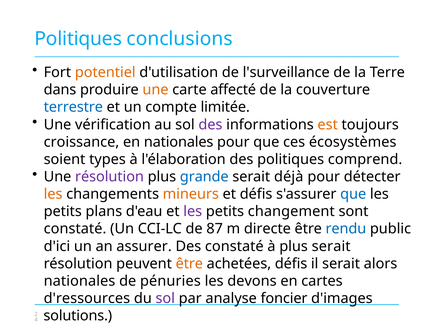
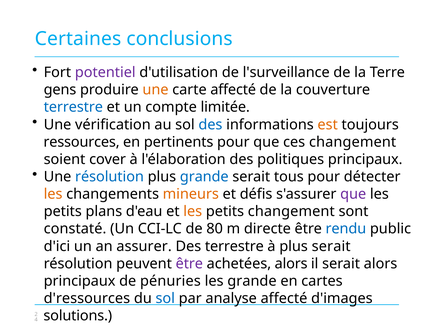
Politiques: Politiques -> Certaines (78, 39)
potentiel colour: orange -> purple (105, 72)
dans: dans -> gens (60, 90)
des colour: purple -> blue (210, 124)
croissance: croissance -> ressources (82, 142)
en nationales: nationales -> pertinents (179, 142)
ces écosystèmes: écosystèmes -> changement (353, 142)
types: types -> cover (108, 159)
politiques comprend: comprend -> principaux (365, 159)
résolution colour: purple -> blue (110, 176)
déjà: déjà -> tous (289, 176)
que colour: blue -> purple (353, 194)
les colour: purple -> orange (193, 211)
87: 87 -> 80 (215, 229)
Des constaté: constaté -> terrestre (234, 246)
être colour: orange -> purple (189, 263)
achetées défis: défis -> alors (291, 263)
nationales: nationales -> principaux (80, 281)
les devons: devons -> grande (252, 281)
sol colour: purple -> blue (165, 298)
analyse foncier: foncier -> affecté (284, 298)
